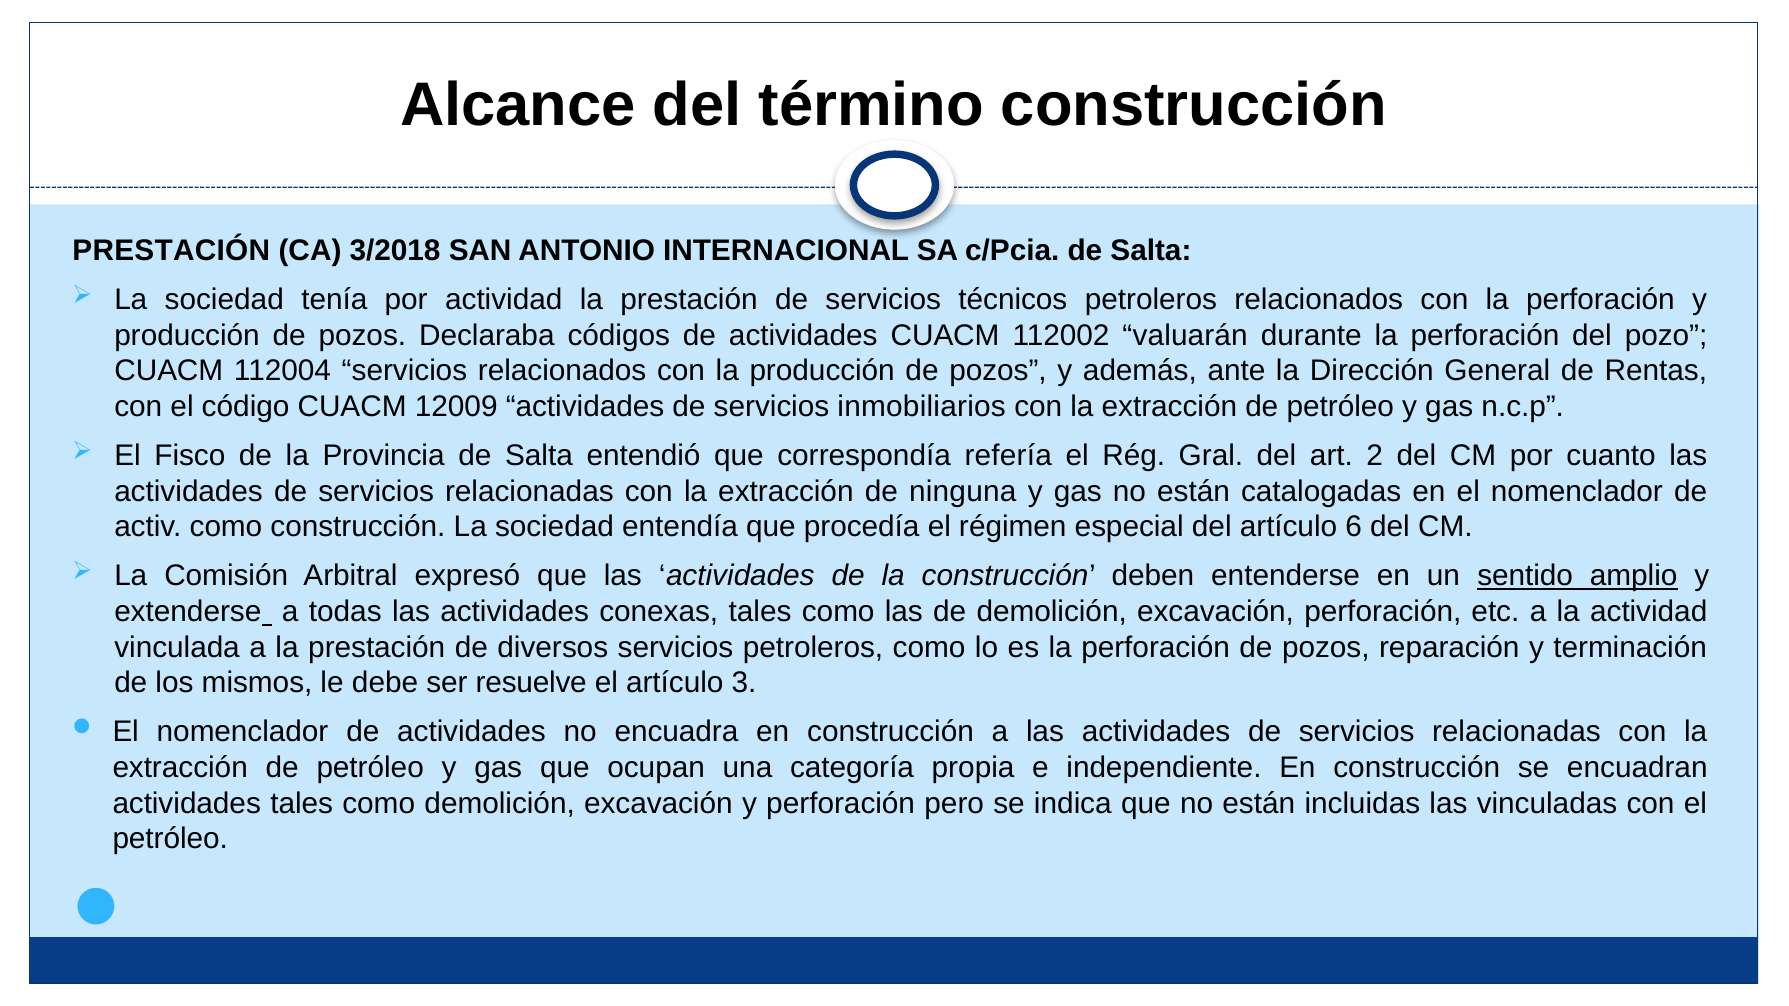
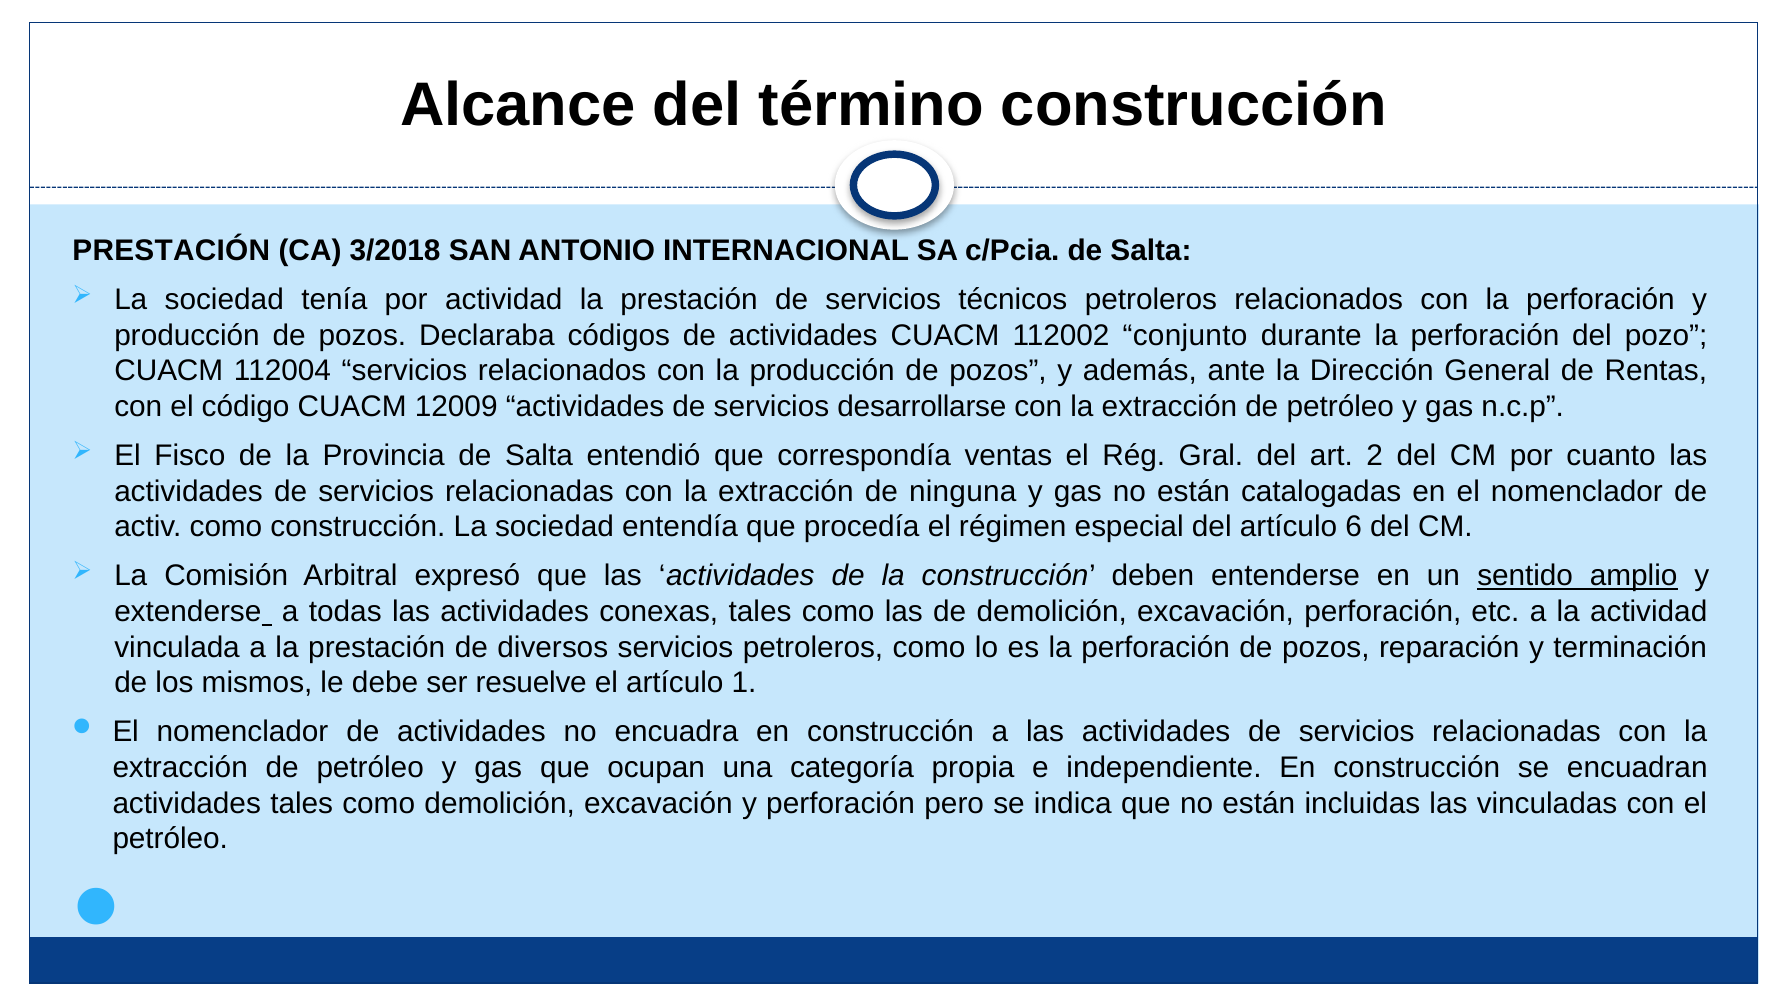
valuarán: valuarán -> conjunto (1185, 335)
inmobiliarios: inmobiliarios -> desarrollarse (922, 407)
refería: refería -> ventas (1008, 456)
3: 3 -> 1 (744, 683)
